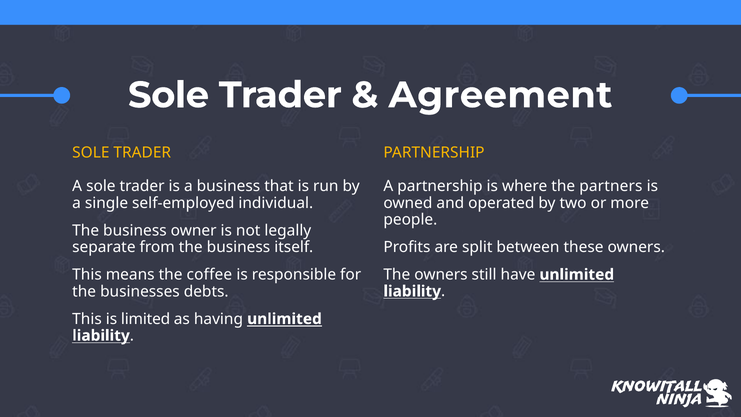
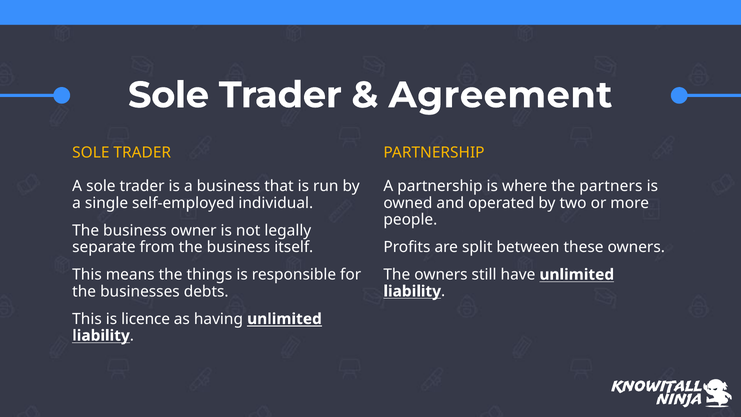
coffee: coffee -> things (209, 275)
limited: limited -> licence (146, 319)
